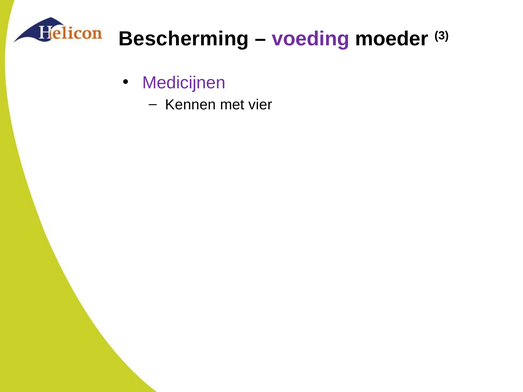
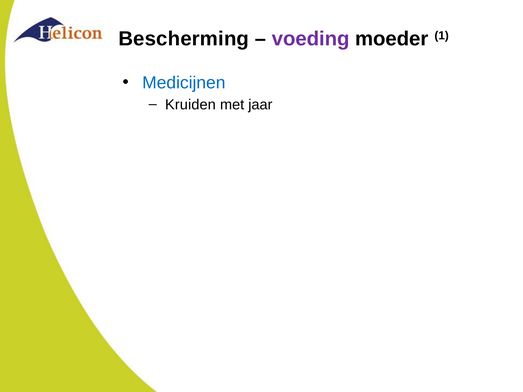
3: 3 -> 1 (442, 36)
Medicijnen colour: purple -> blue (184, 83)
Kennen: Kennen -> Kruiden (190, 105)
vier: vier -> jaar (260, 105)
